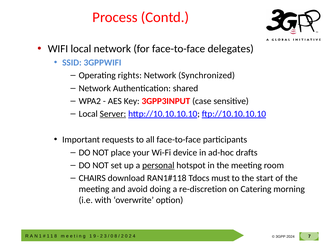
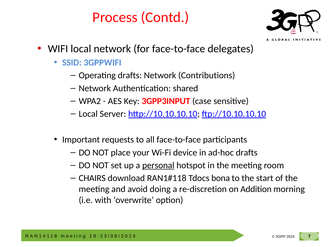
Operating rights: rights -> drafts (130, 76)
Synchronized: Synchronized -> Contributions (207, 76)
Server underline: present -> none (113, 114)
must: must -> bona (221, 179)
Catering: Catering -> Addition (256, 190)
